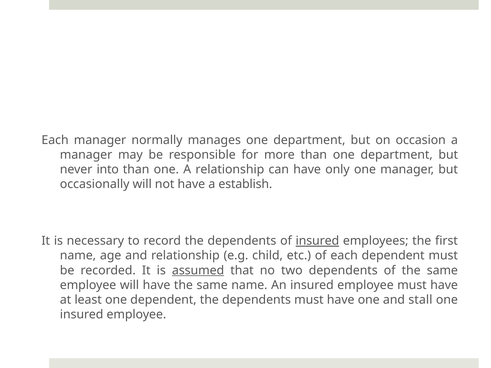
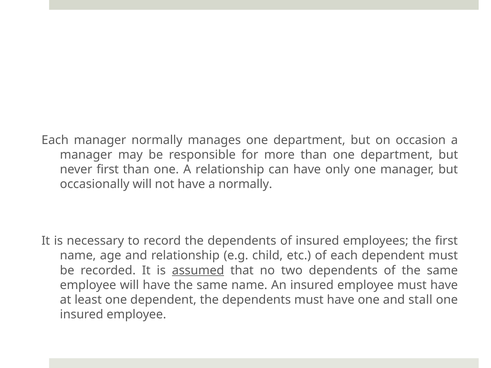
never into: into -> first (108, 170)
a establish: establish -> normally (245, 184)
insured underline: present -> none (317, 241)
